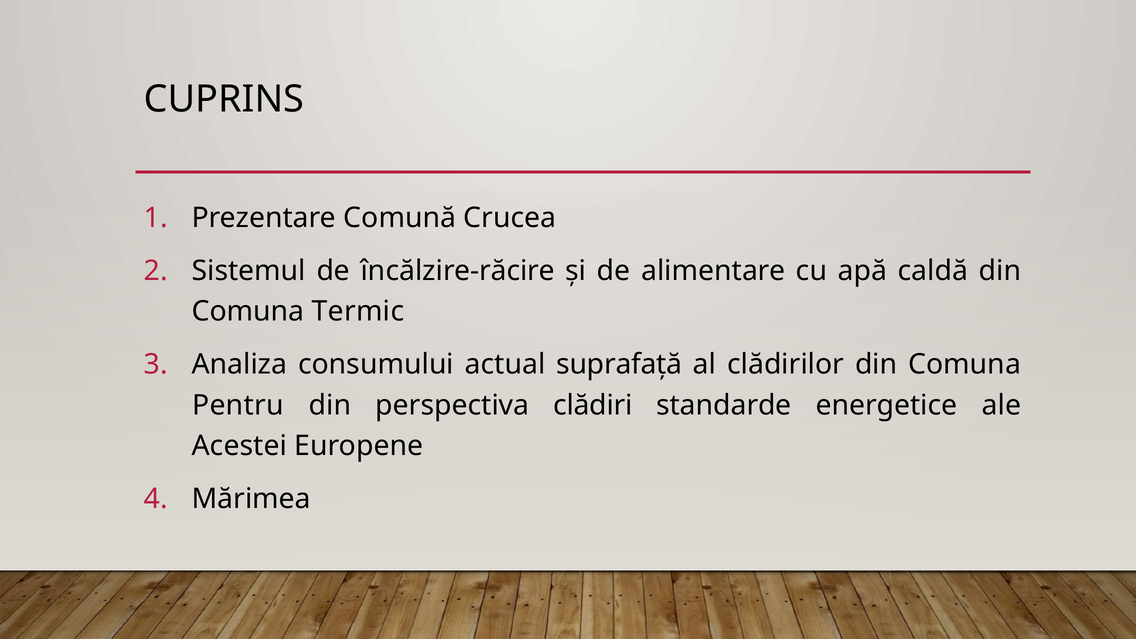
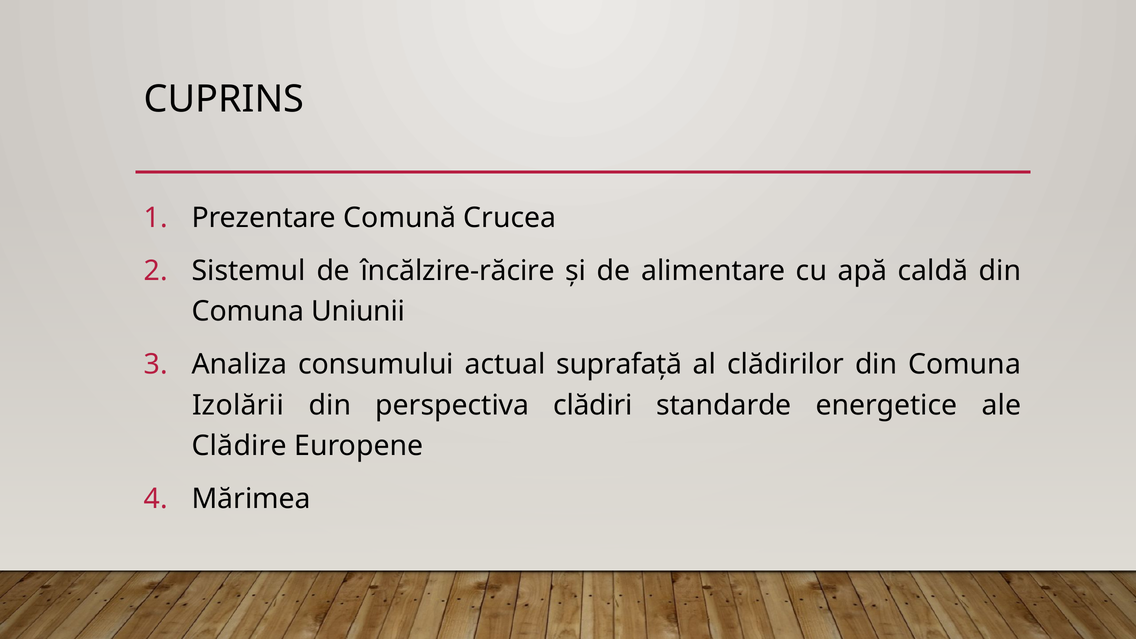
Termic: Termic -> Uniunii (358, 312)
Pentru: Pentru -> Izolării (238, 405)
Acestei: Acestei -> Clădire (239, 446)
